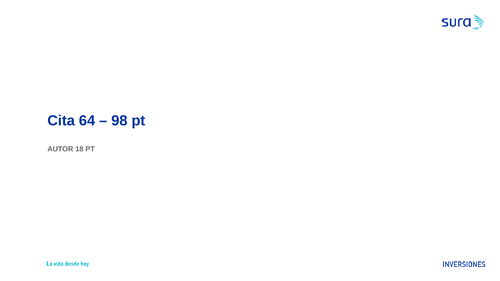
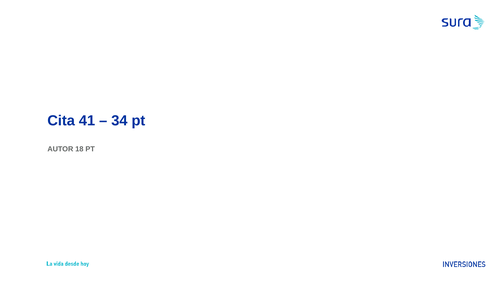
64: 64 -> 41 (87, 121)
98: 98 -> 34 (119, 121)
